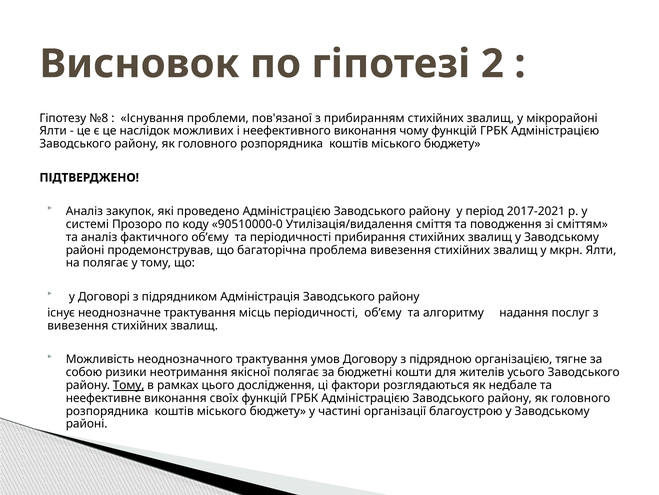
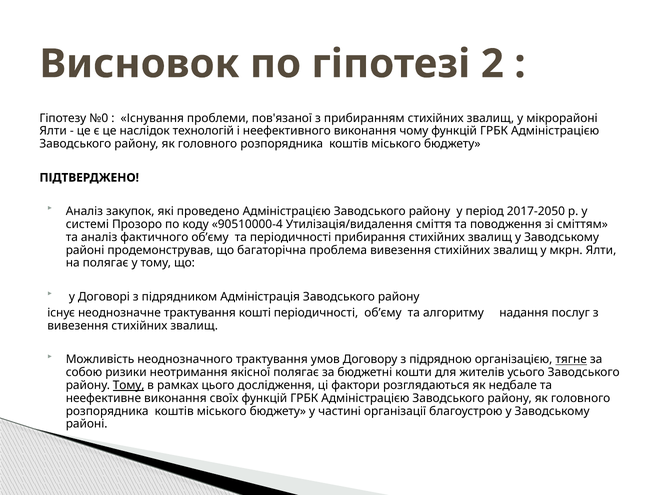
№8: №8 -> №0 (99, 118)
можливих: можливих -> технологій (203, 131)
2017-2021: 2017-2021 -> 2017-2050 (536, 211)
90510000-0: 90510000-0 -> 90510000-4 (247, 224)
місць: місць -> кошті (255, 312)
тягне underline: none -> present (571, 359)
